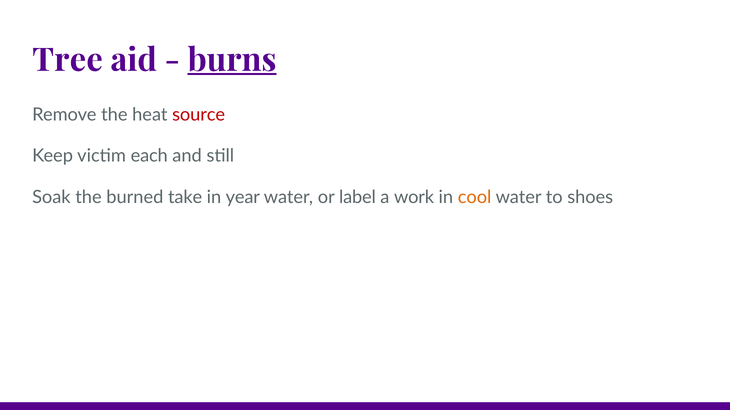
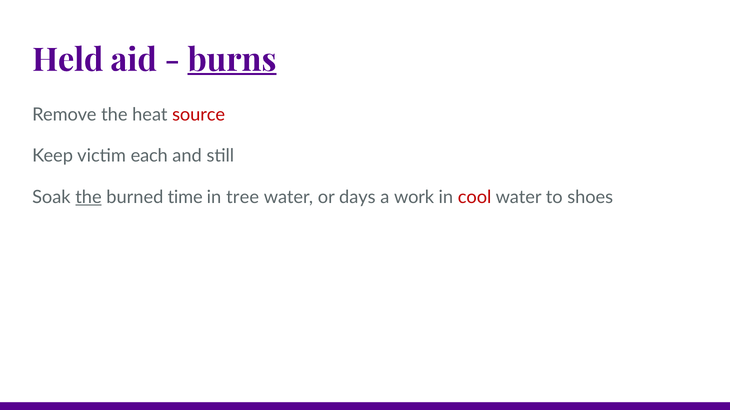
Tree: Tree -> Held (68, 60)
the underline: none -> present (89, 198)
take: take -> time (185, 198)
year: year -> tree (243, 198)
label: label -> days (357, 198)
cool colour: orange -> red (475, 198)
